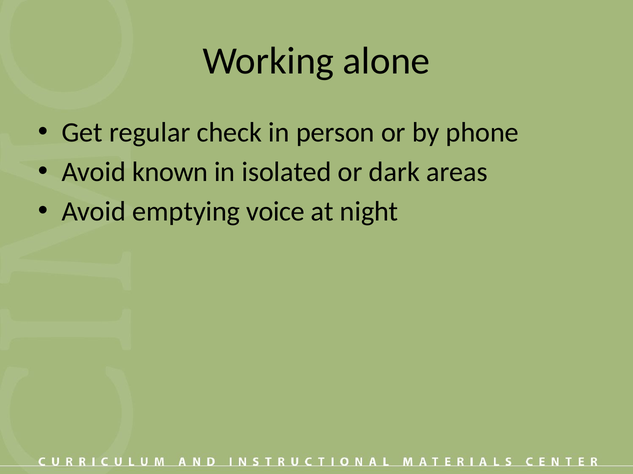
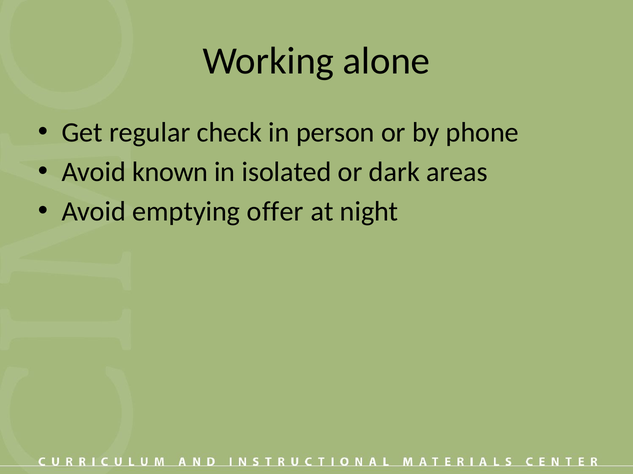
voice: voice -> offer (275, 212)
